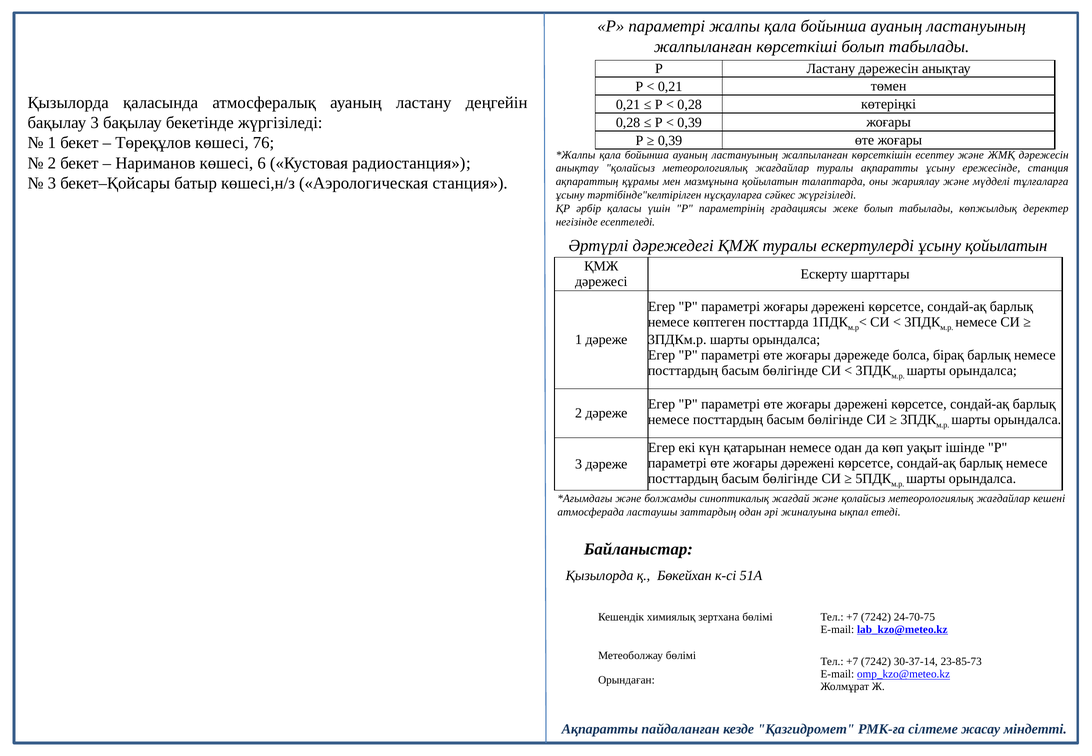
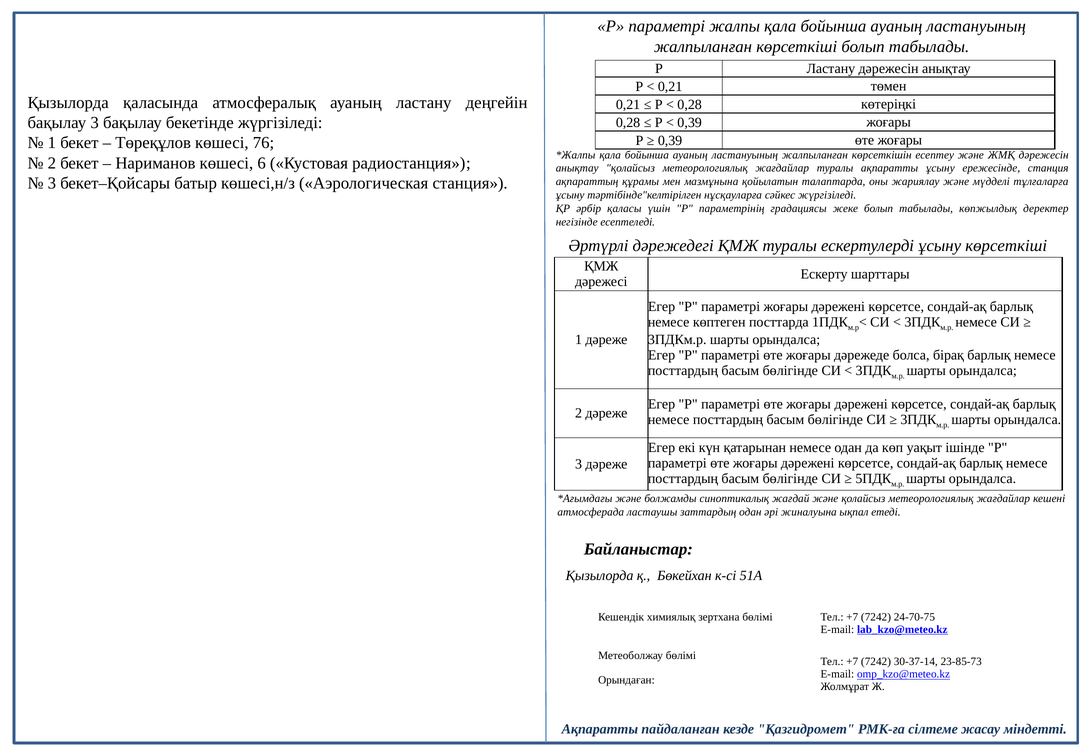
ұсыну қойылатын: қойылатын -> көрсеткіші (1006, 246)
